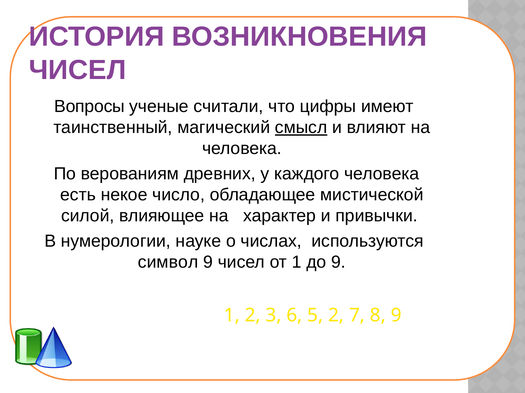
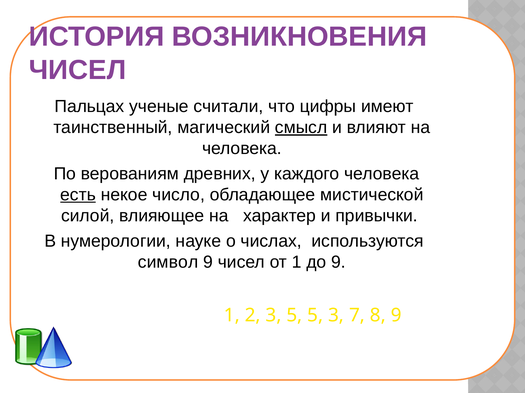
Вопросы: Вопросы -> Пальцах (89, 107)
есть underline: none -> present (78, 195)
3 6: 6 -> 5 (294, 316)
5 2: 2 -> 3 (336, 316)
